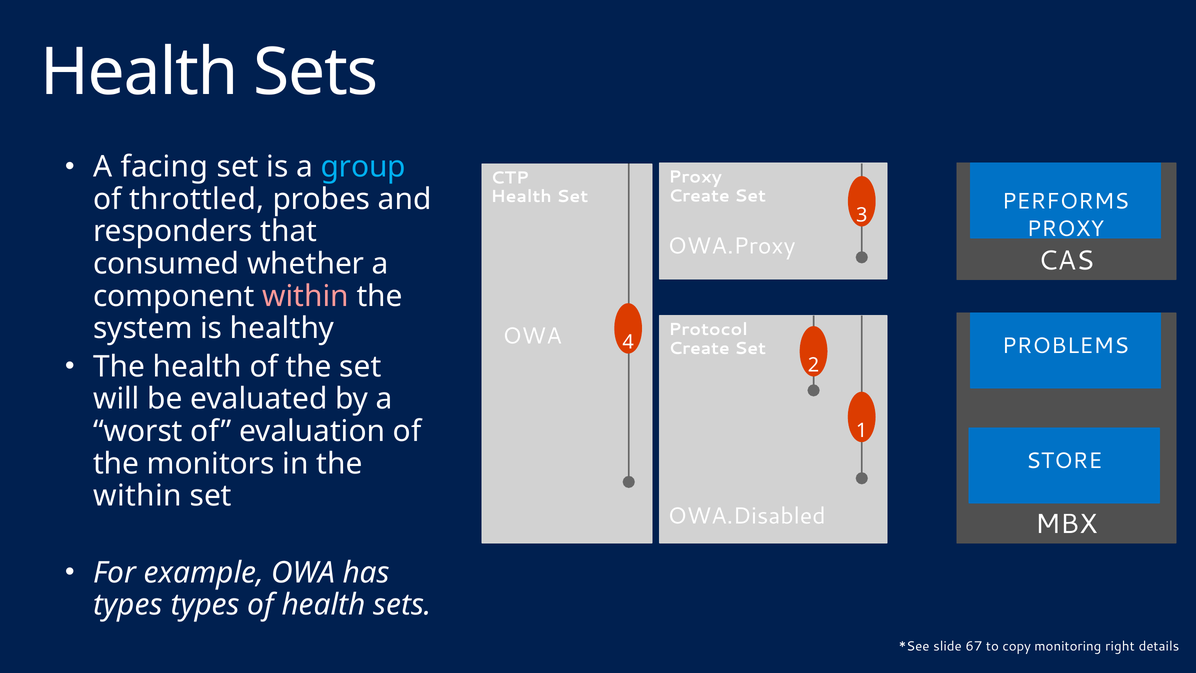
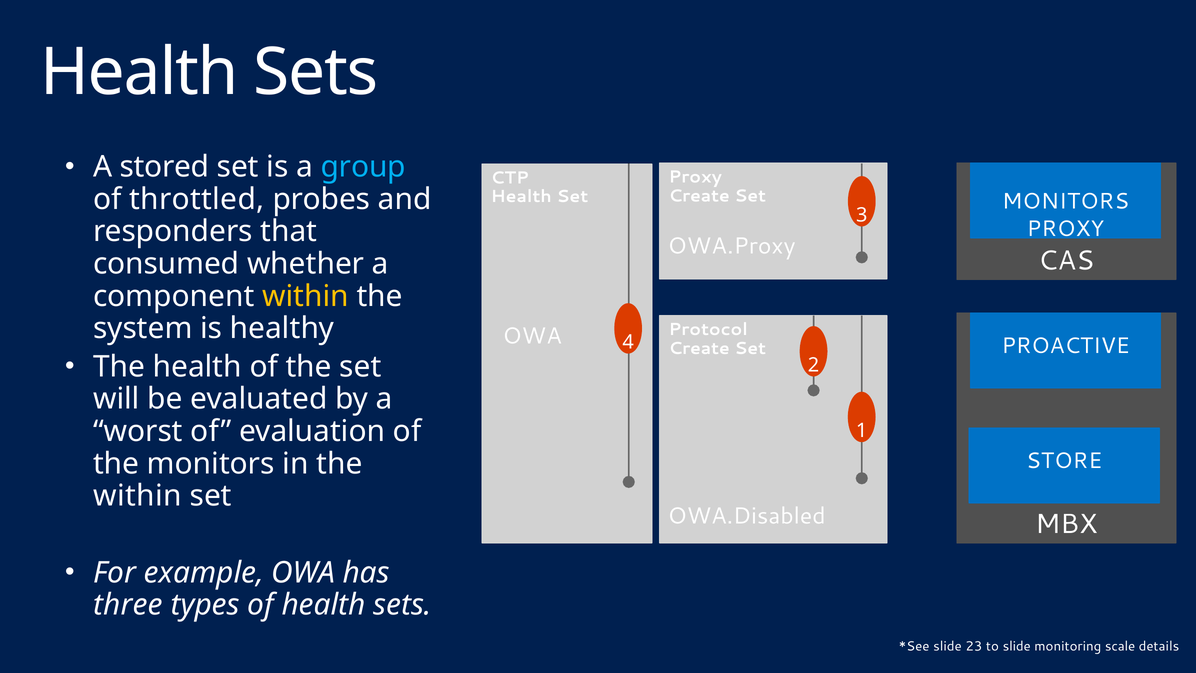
facing: facing -> stored (165, 167)
PERFORMS: PERFORMS -> MONITORS (1066, 201)
within colour: pink -> yellow (305, 296)
PROBLEMS: PROBLEMS -> PROACTIVE (1066, 346)
types: types -> three (128, 605)
67: 67 -> 23 (974, 646)
to copy: copy -> slide (1017, 646)
right: right -> scale (1120, 646)
